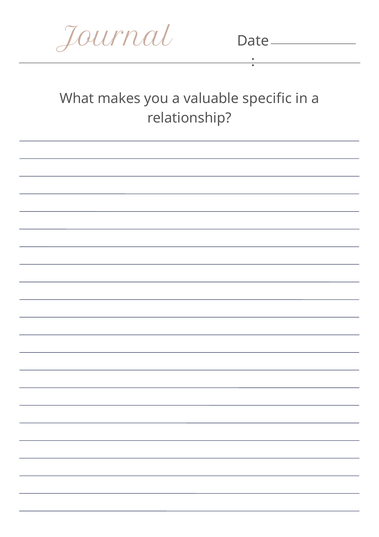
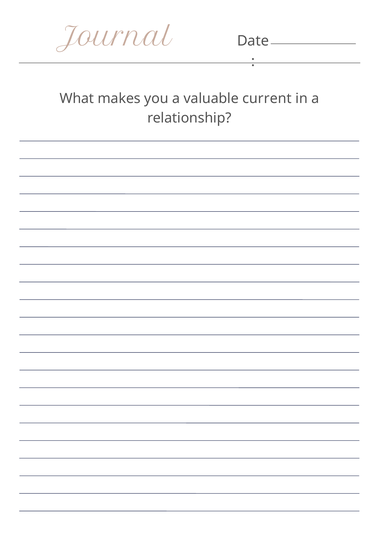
specific: specific -> current (267, 98)
